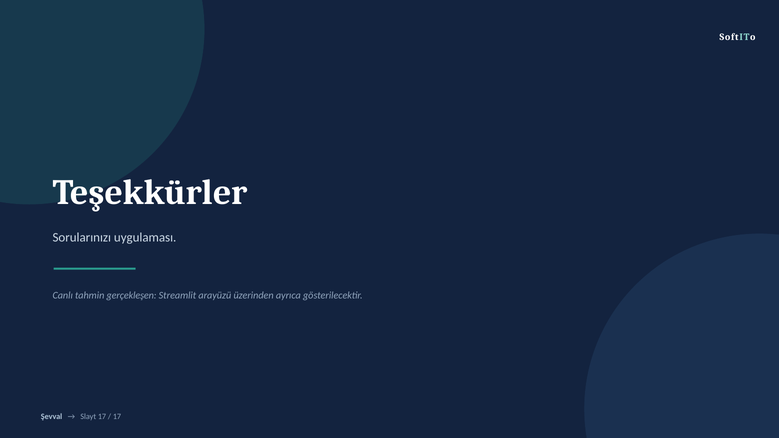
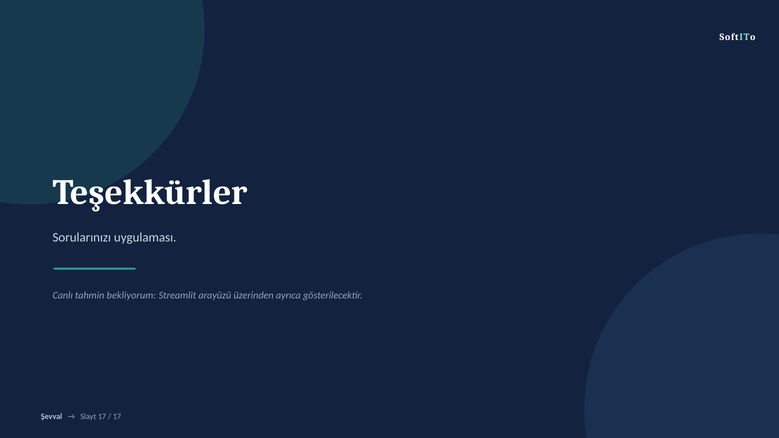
gerçekleşen: gerçekleşen -> bekliyorum (131, 296)
